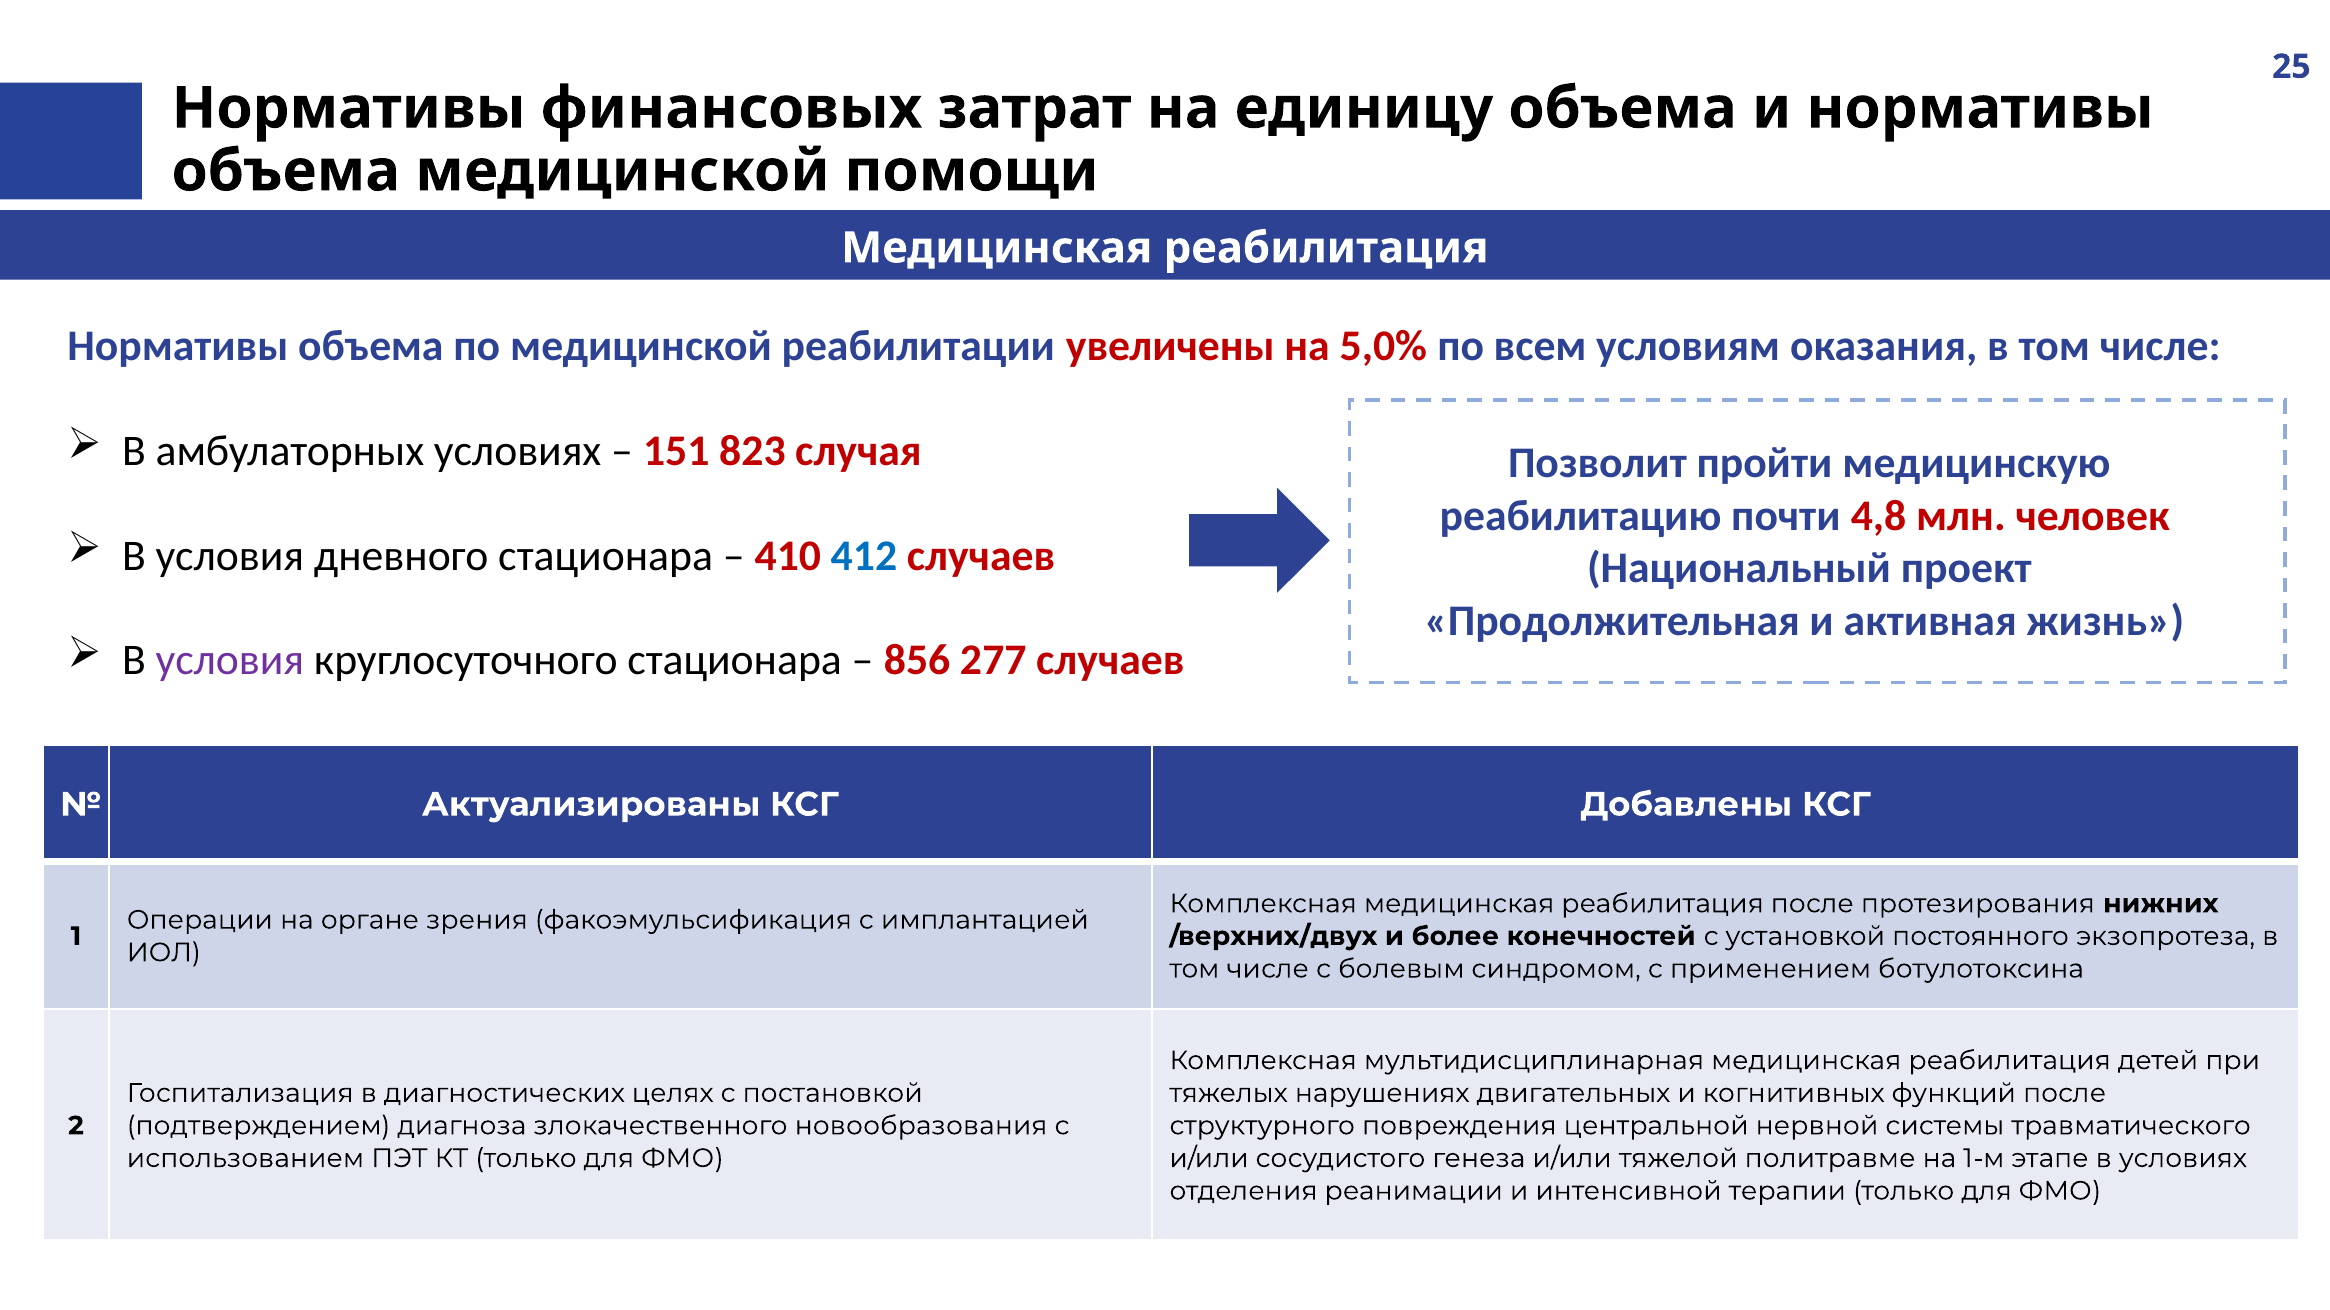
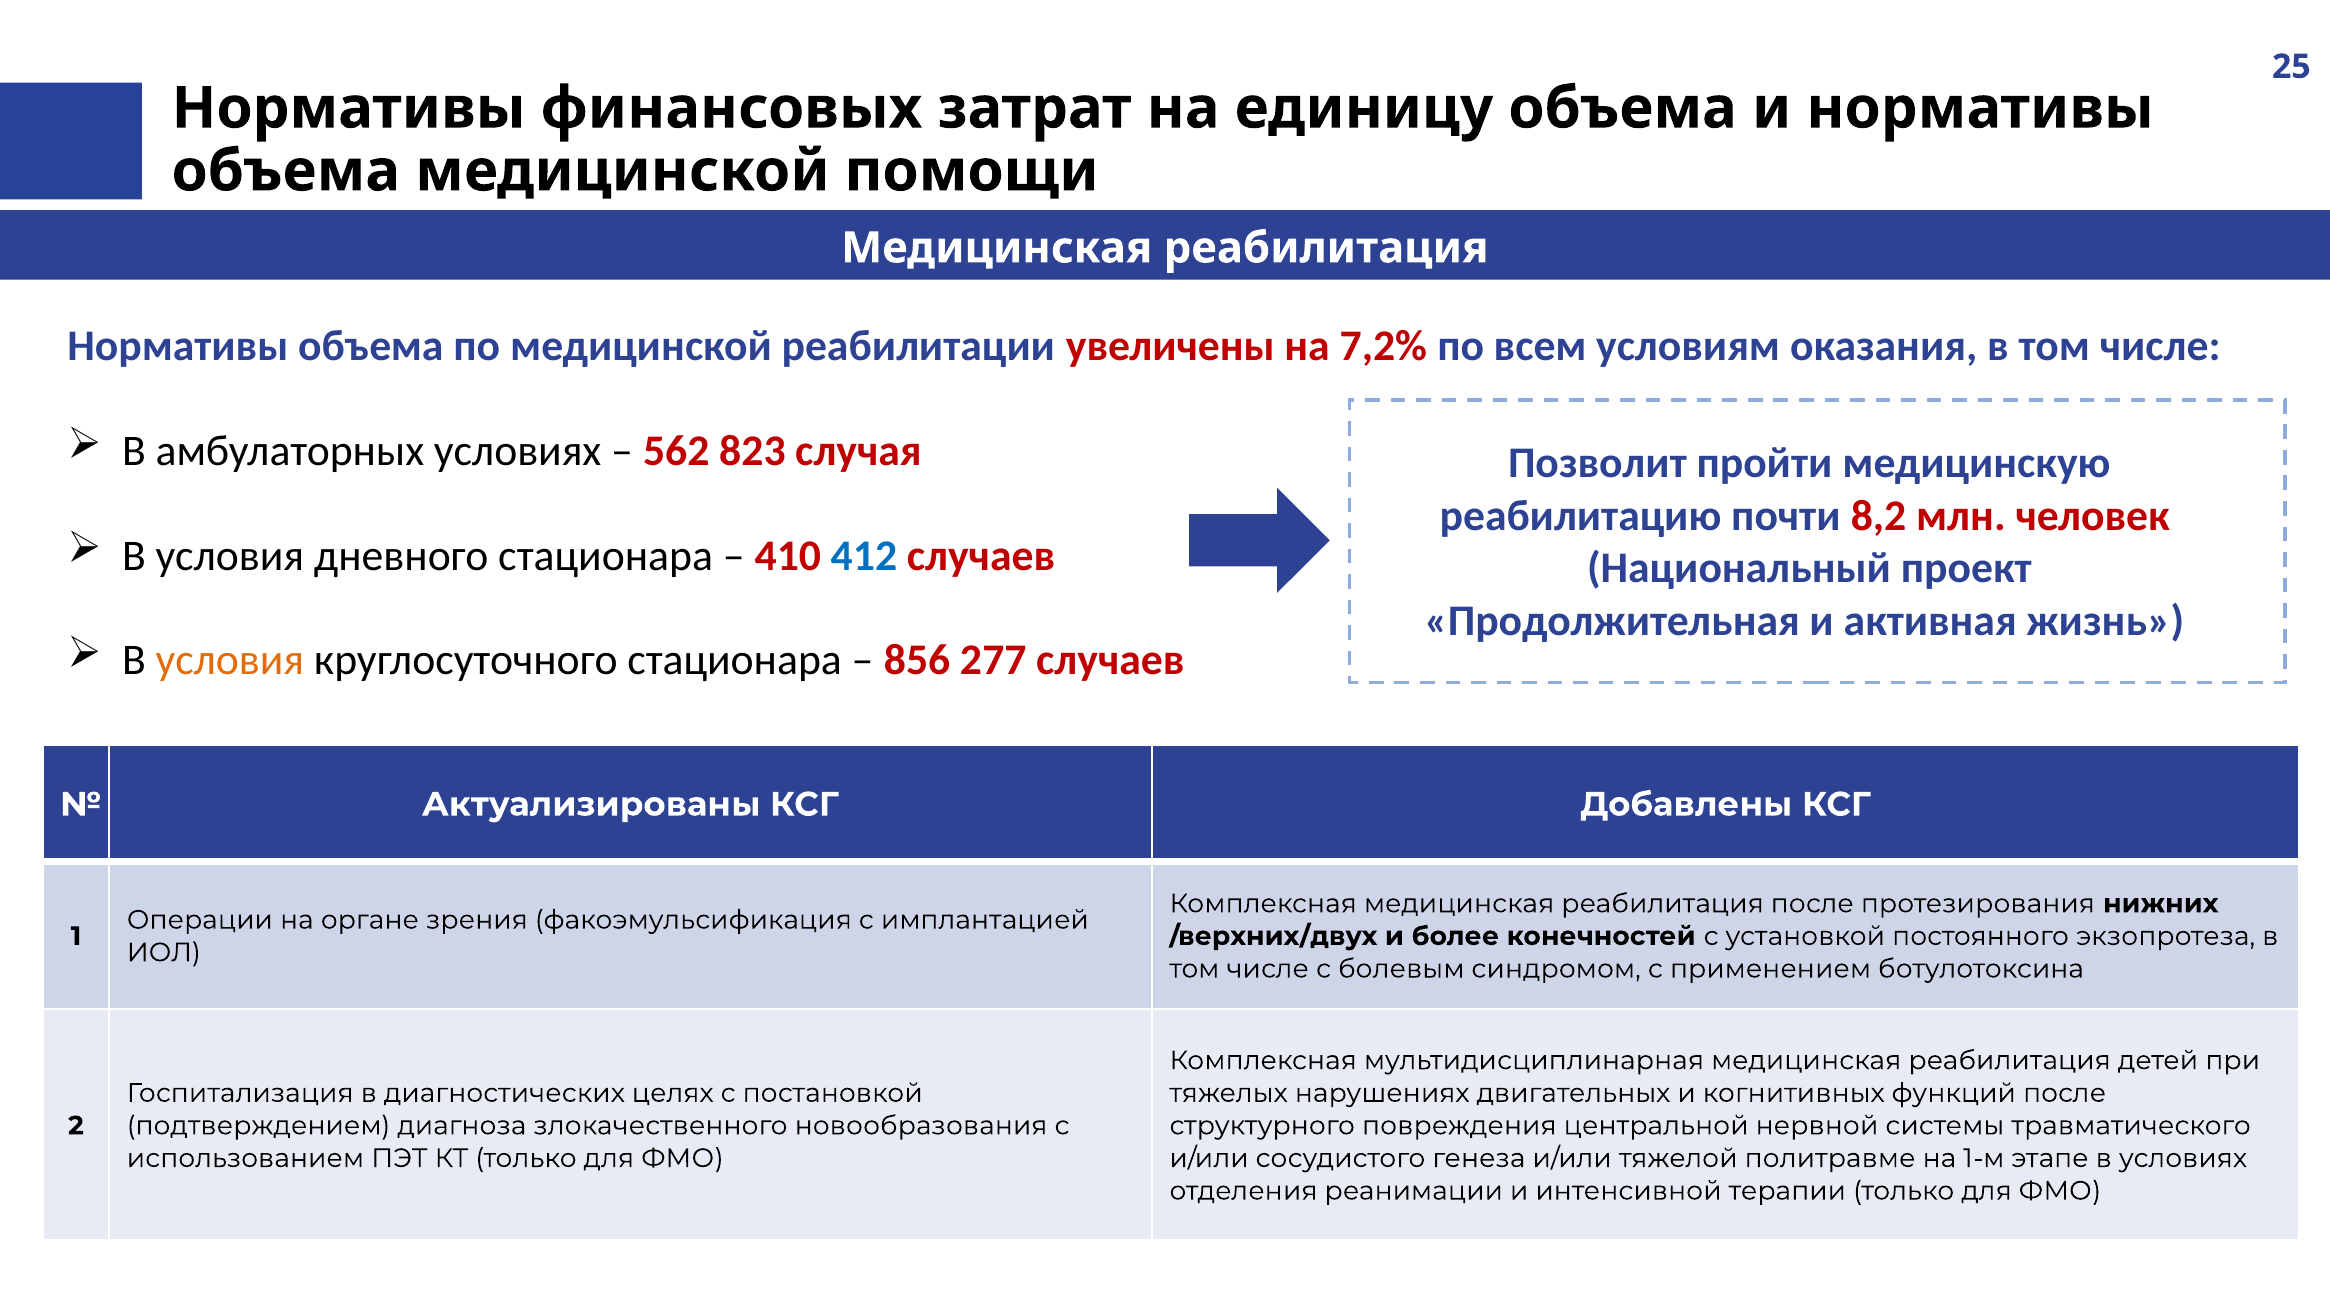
5,0%: 5,0% -> 7,2% (1383, 346)
151: 151 -> 562 (676, 451)
4,8: 4,8 -> 8,2 (1879, 516)
условия colour: purple -> orange (230, 661)
